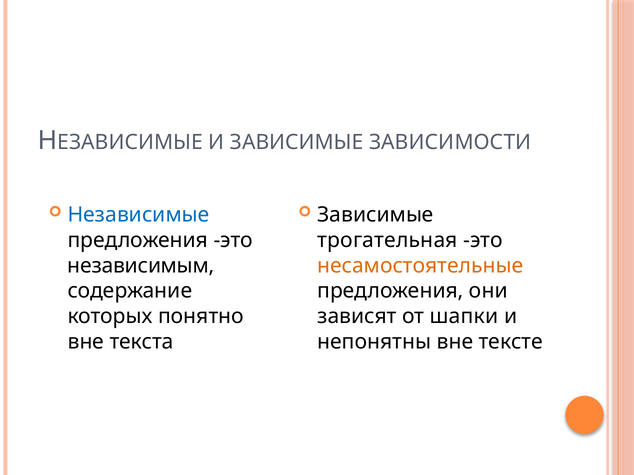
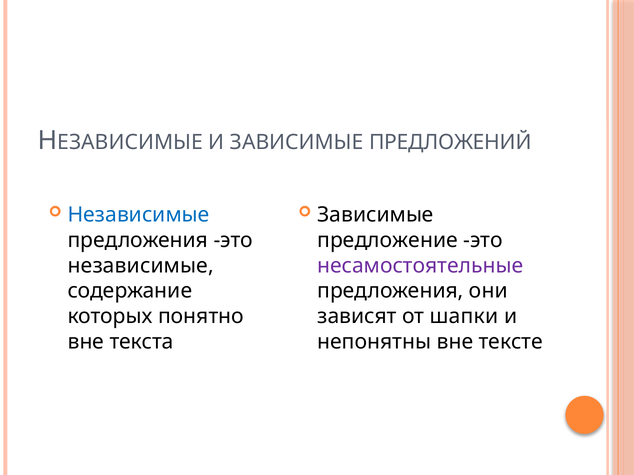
ЗАВИСИМОСТИ: ЗАВИСИМОСТИ -> ПРЕДЛОЖЕНИЙ (450, 142)
трогательная: трогательная -> предложение (388, 240)
независимым: независимым -> независимые (141, 266)
несамостоятельные colour: orange -> purple (420, 266)
